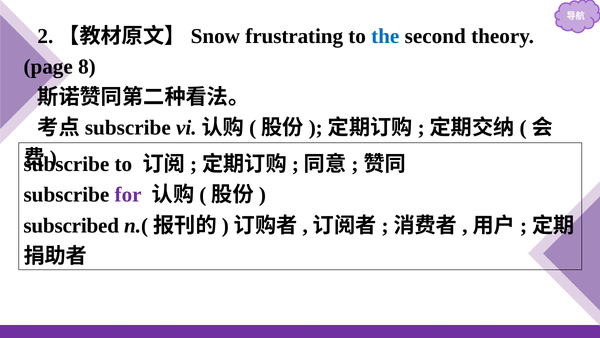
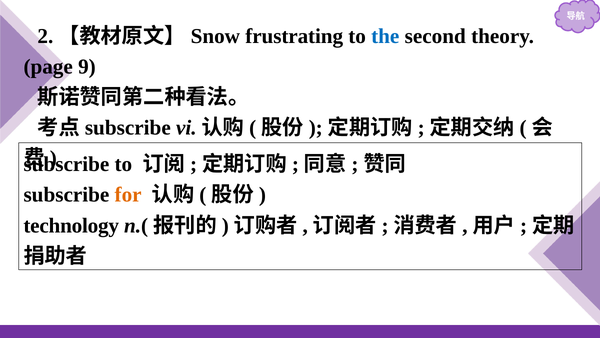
8: 8 -> 9 (87, 67)
for colour: purple -> orange (128, 195)
subscribed: subscribed -> technology (71, 225)
